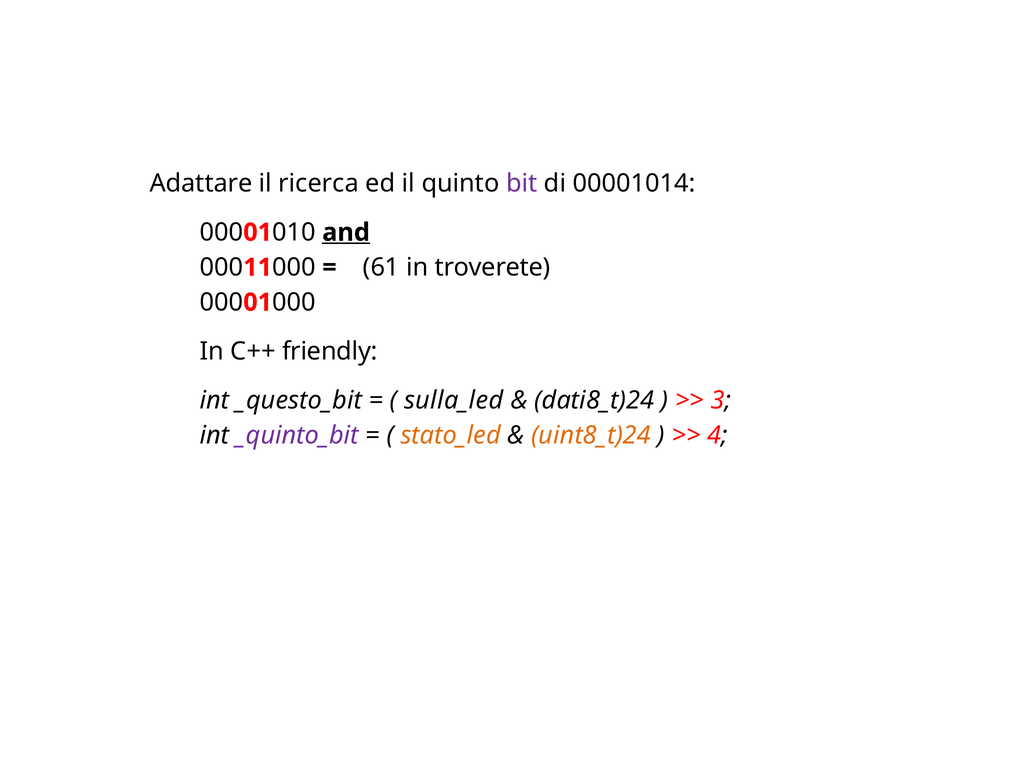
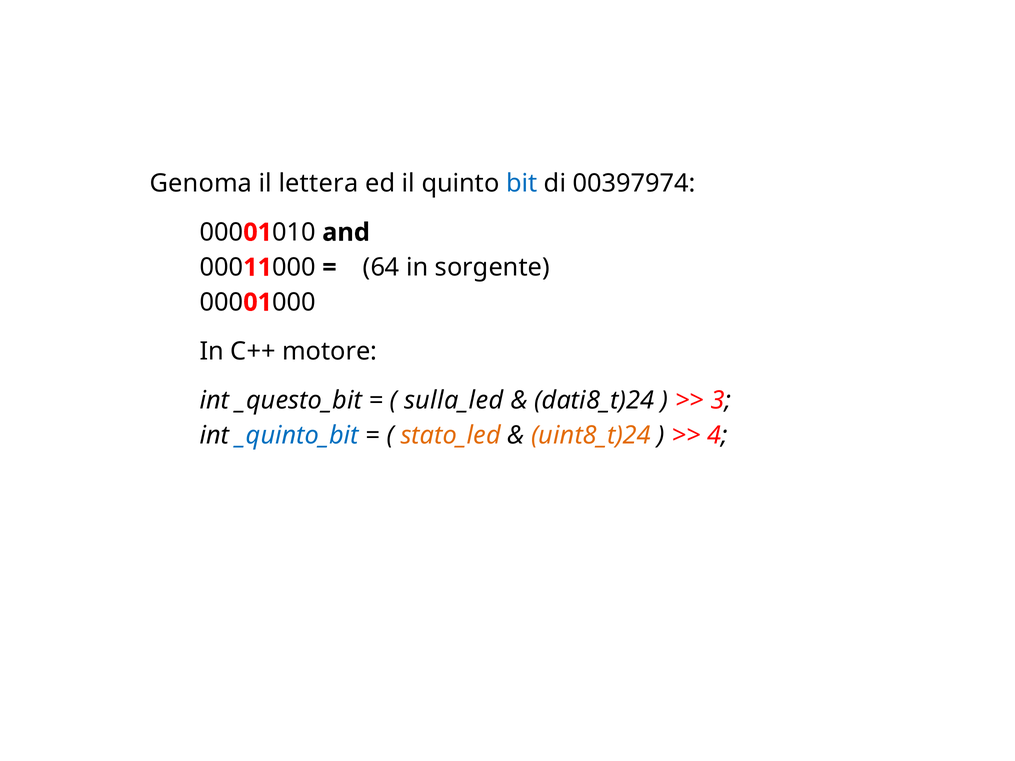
Adattare: Adattare -> Genoma (201, 183)
ricerca: ricerca -> lettera (318, 183)
bit colour: purple -> blue (522, 183)
00001014: 00001014 -> 00397974 (634, 183)
and underline: present -> none (346, 232)
61: 61 -> 64 (381, 267)
troverete: troverete -> sorgente (492, 267)
friendly: friendly -> motore (330, 352)
_quinto_bit colour: purple -> blue (297, 436)
